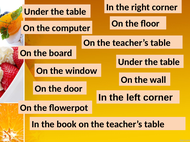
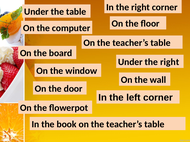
table: table -> right (170, 62)
